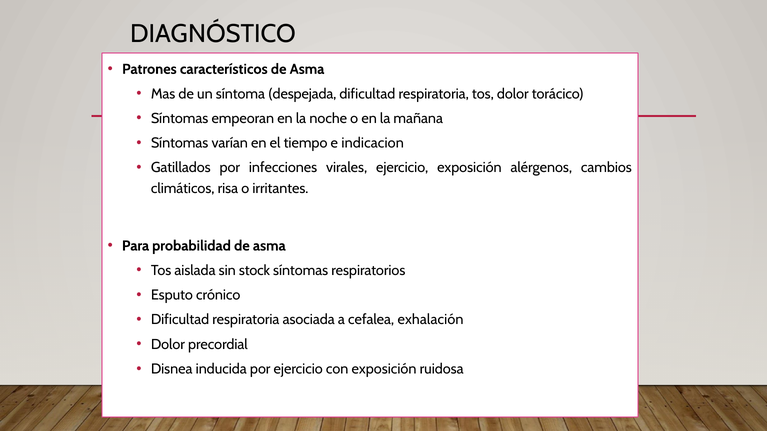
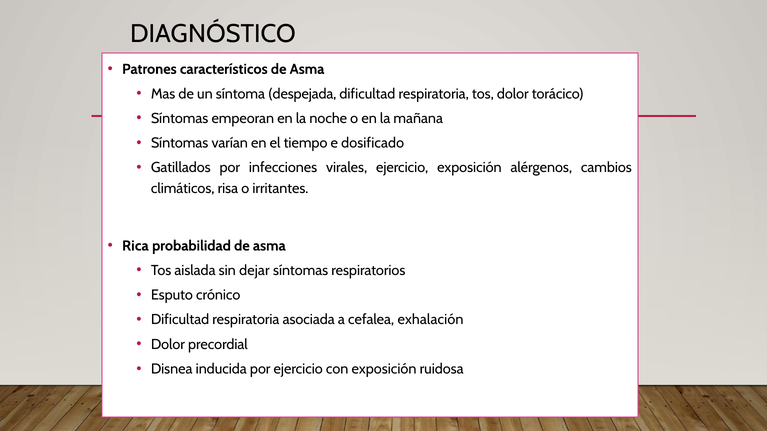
indicacion: indicacion -> dosificado (373, 143)
Para: Para -> Rica (135, 246)
stock: stock -> dejar (254, 271)
